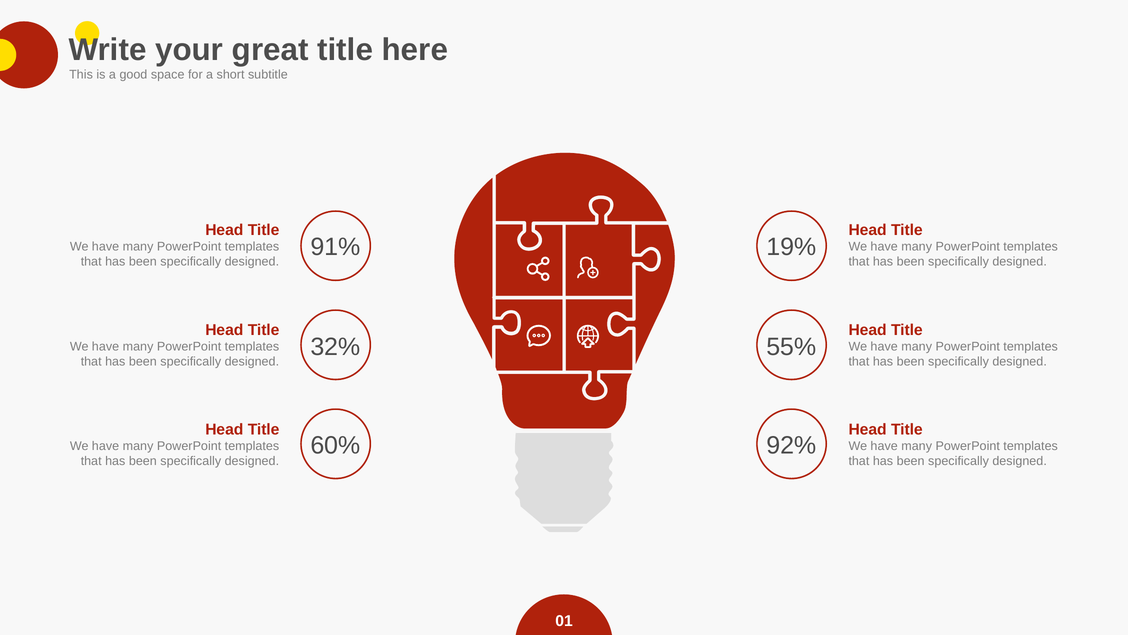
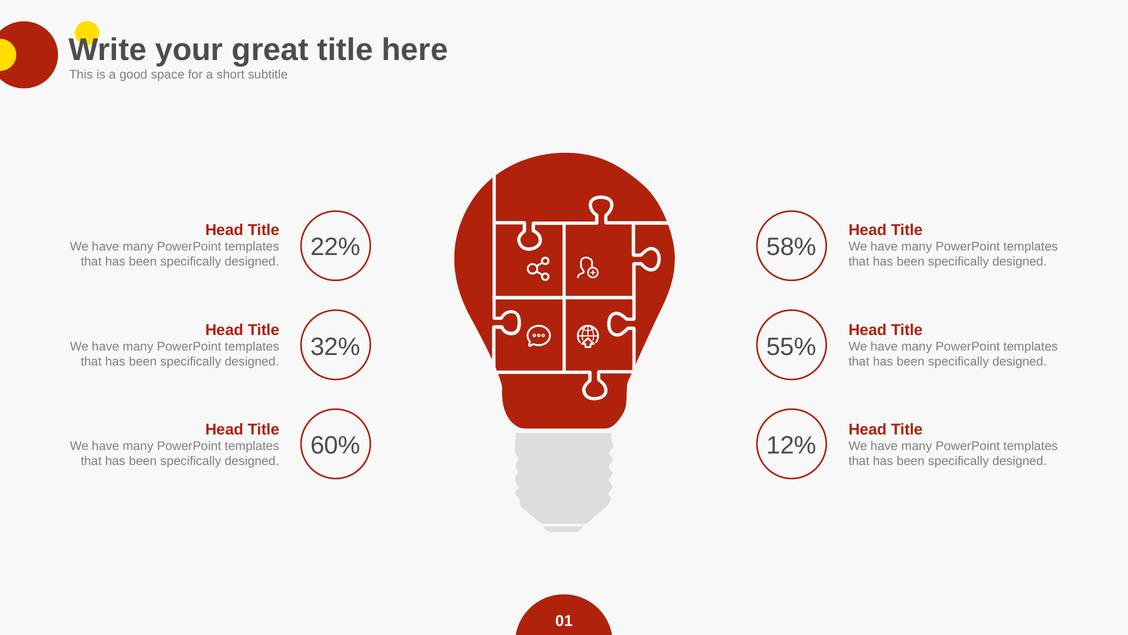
91%: 91% -> 22% (335, 247)
19%: 19% -> 58% (791, 247)
92%: 92% -> 12% (791, 445)
